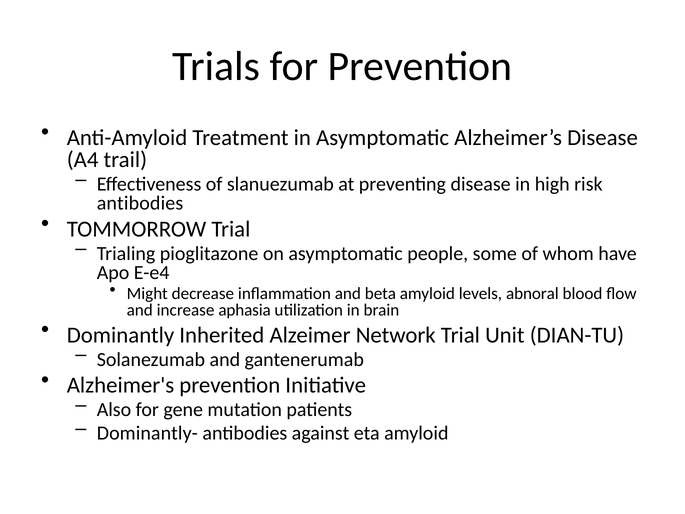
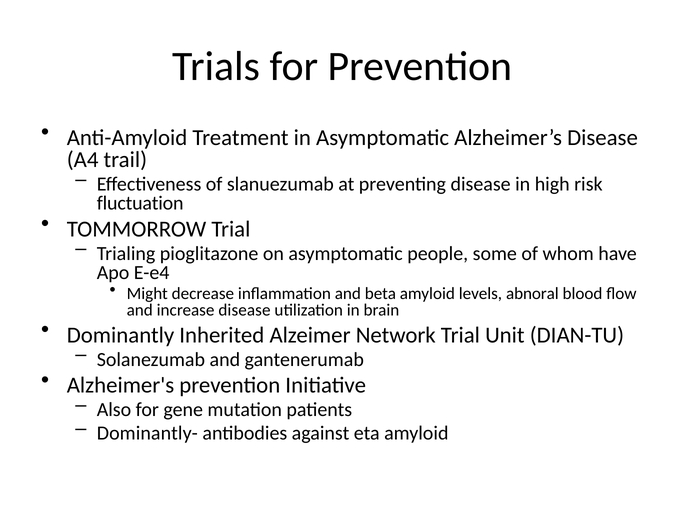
antibodies: antibodies -> fluctuation (140, 203)
increase aphasia: aphasia -> disease (244, 310)
